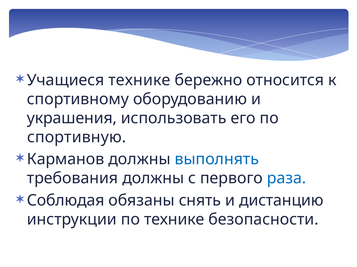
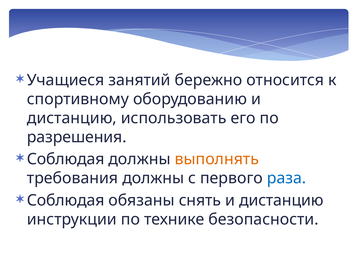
Учащиеся технике: технике -> занятий (139, 80)
украшения: украшения -> дистанцию (72, 118)
спортивную: спортивную -> разрешения (77, 137)
Карманов: Карманов -> Соблюдая (66, 160)
выполнять colour: blue -> orange (217, 160)
